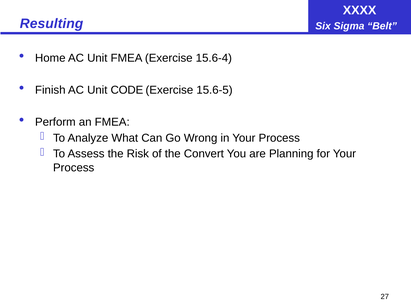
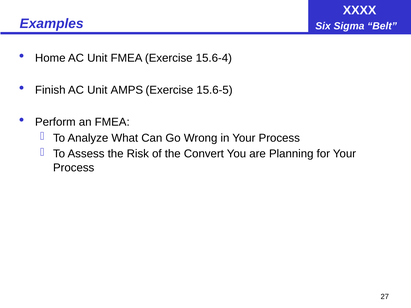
Resulting: Resulting -> Examples (52, 24)
CODE: CODE -> AMPS (127, 90)
